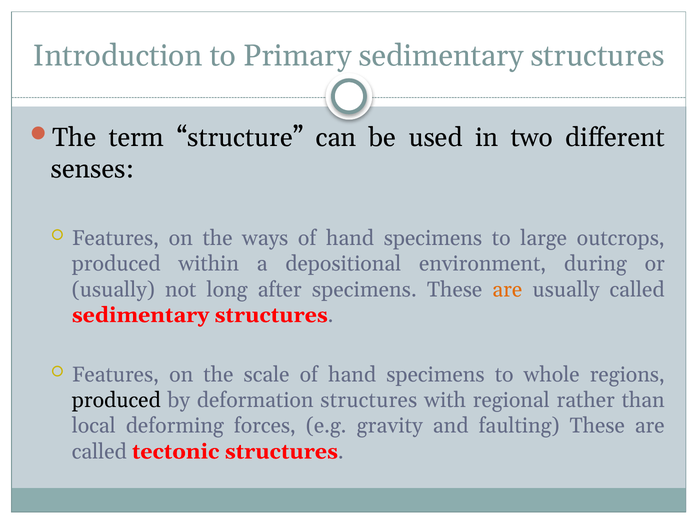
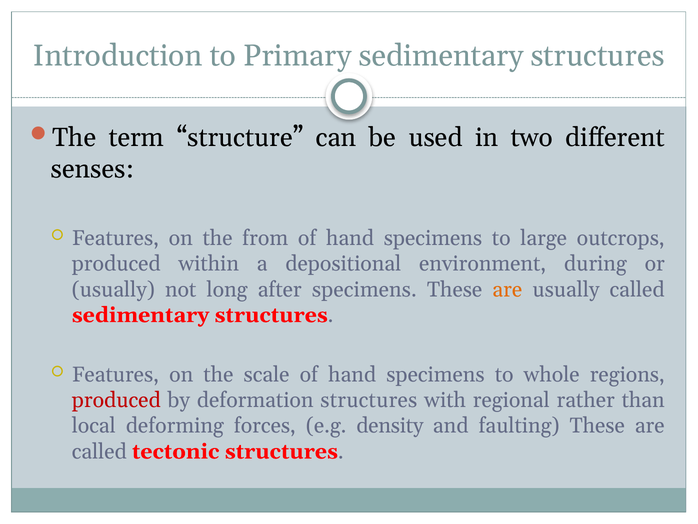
ways: ways -> from (265, 238)
produced colour: black -> red (116, 400)
gravity: gravity -> density (390, 426)
